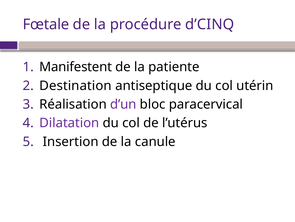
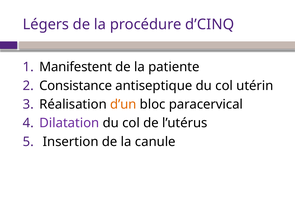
Fœtale: Fœtale -> Légers (46, 24)
Destination: Destination -> Consistance (76, 85)
d’un colour: purple -> orange (123, 104)
